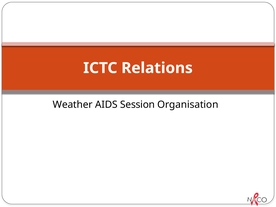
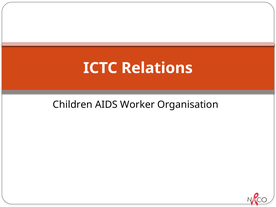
Weather: Weather -> Children (73, 105)
Session: Session -> Worker (137, 105)
